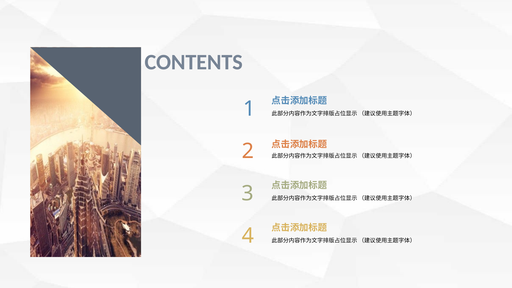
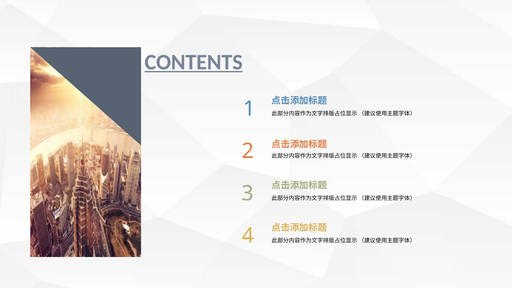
CONTENTS underline: none -> present (194, 62)
